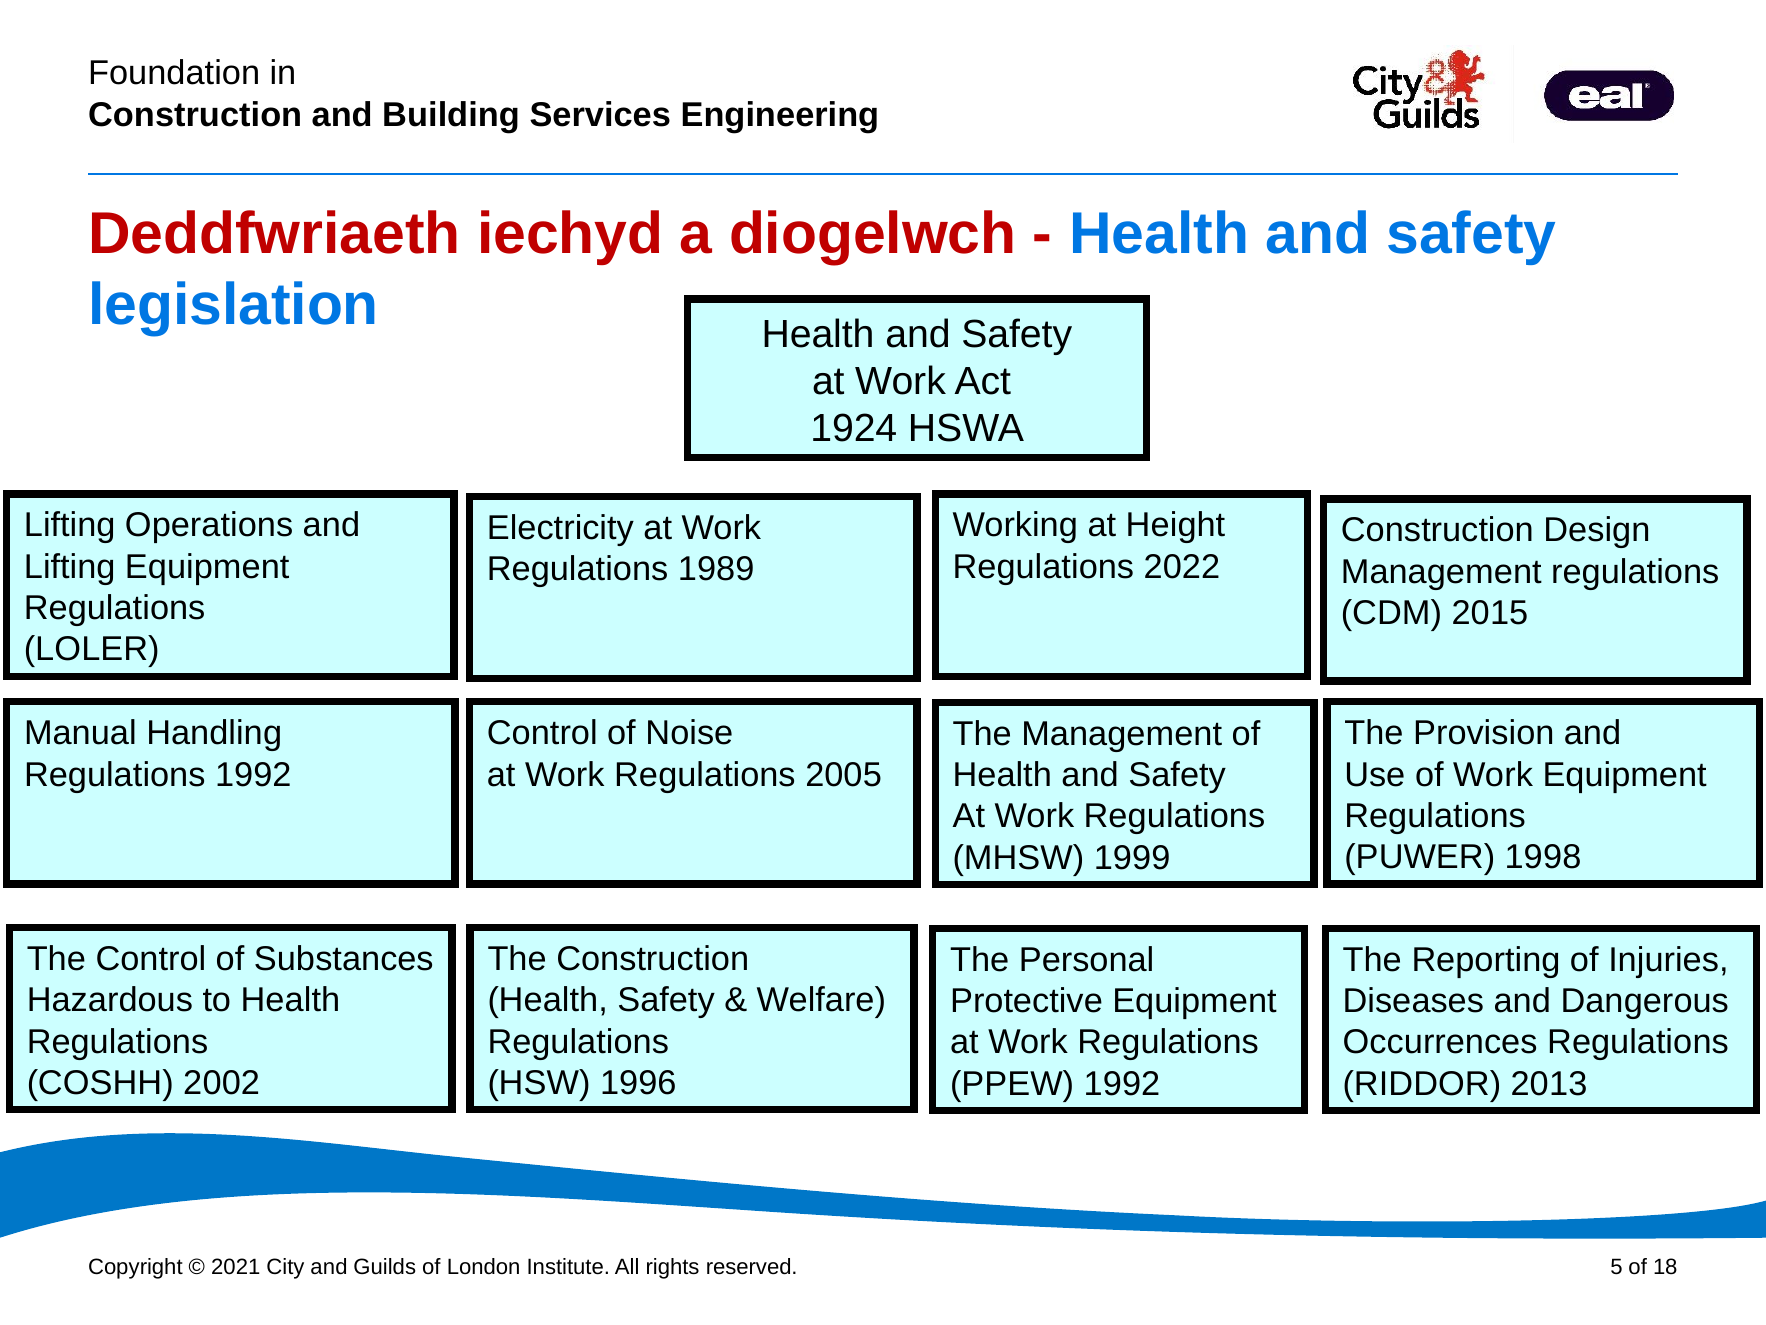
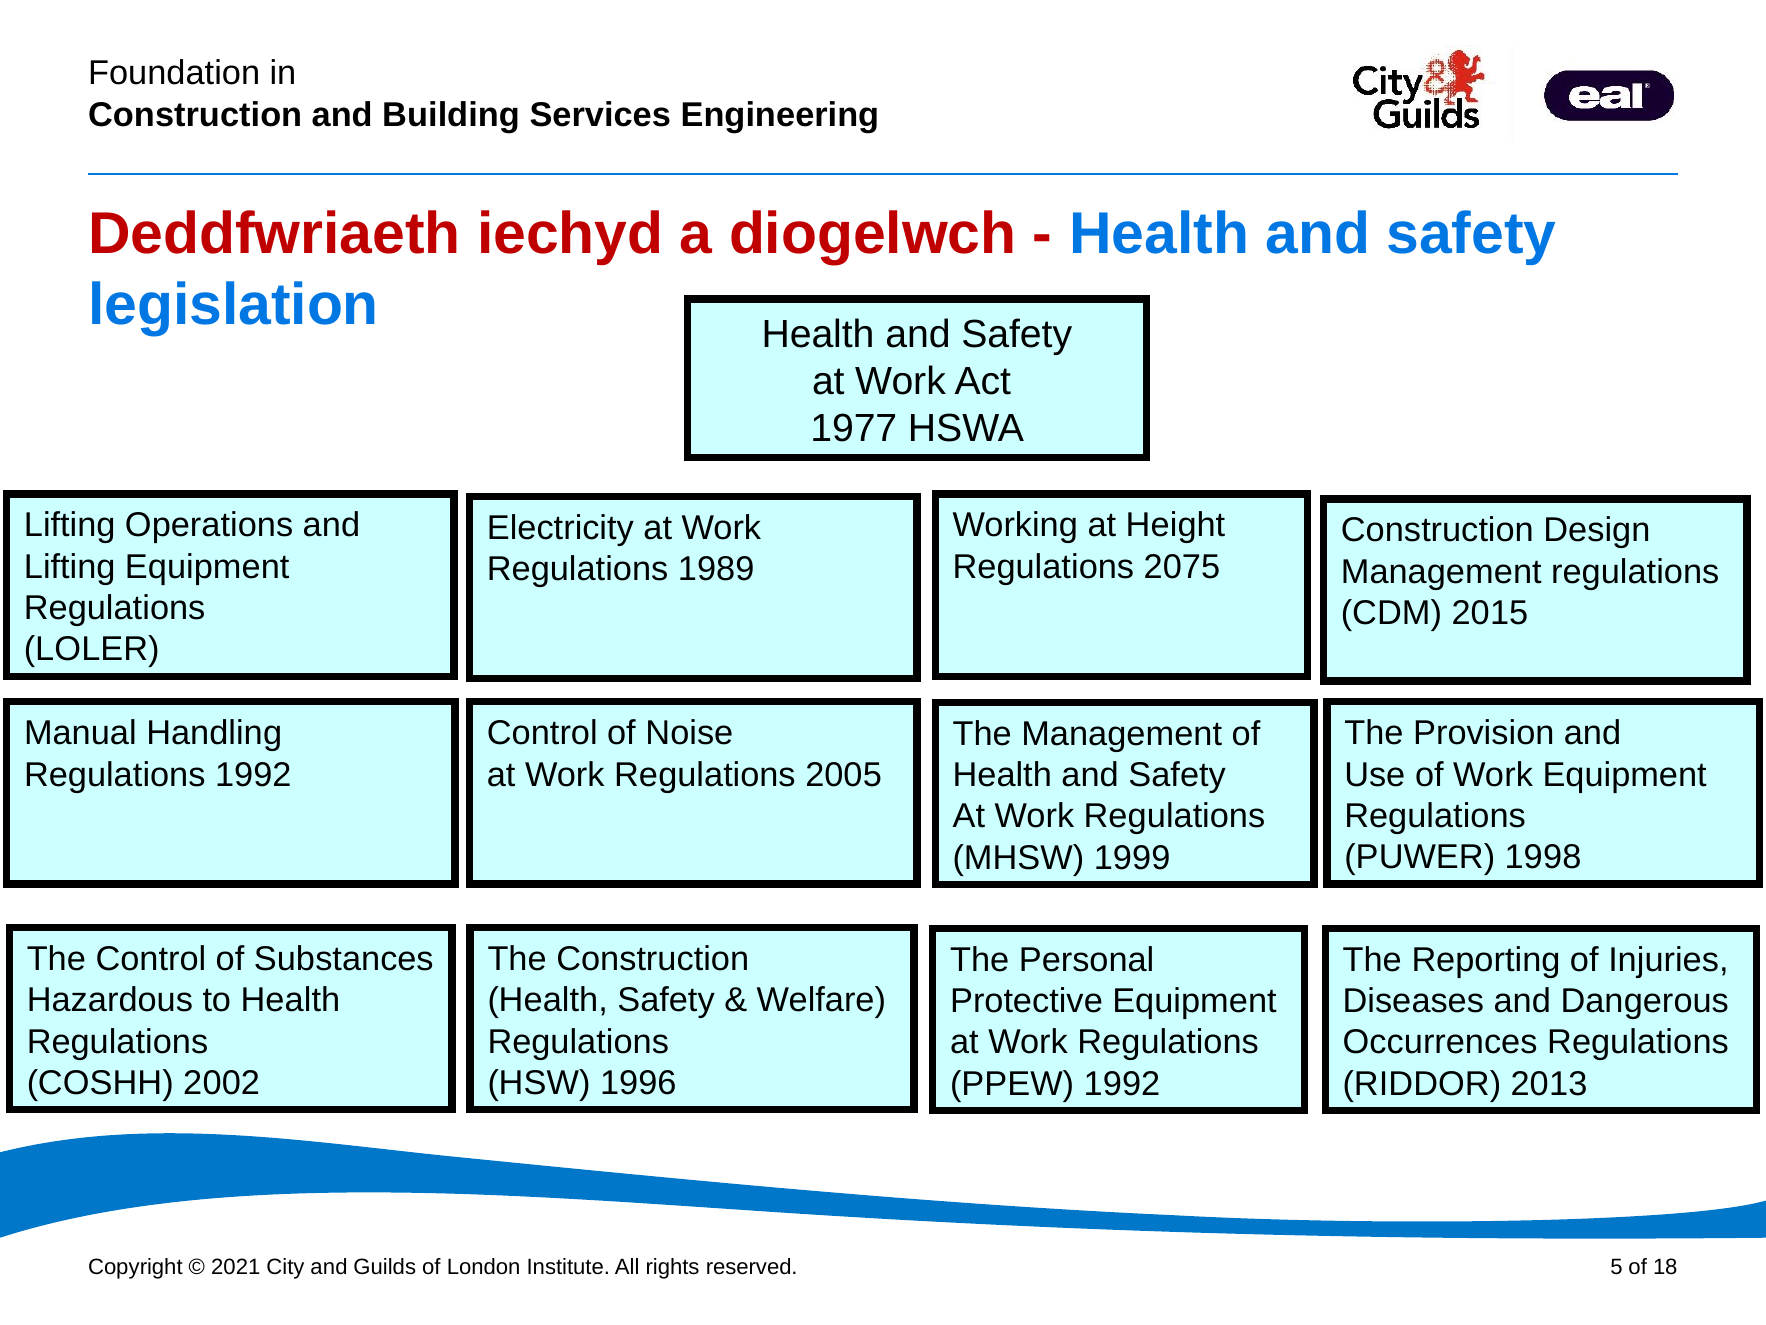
1924: 1924 -> 1977 (854, 428)
2022: 2022 -> 2075 (1182, 567)
